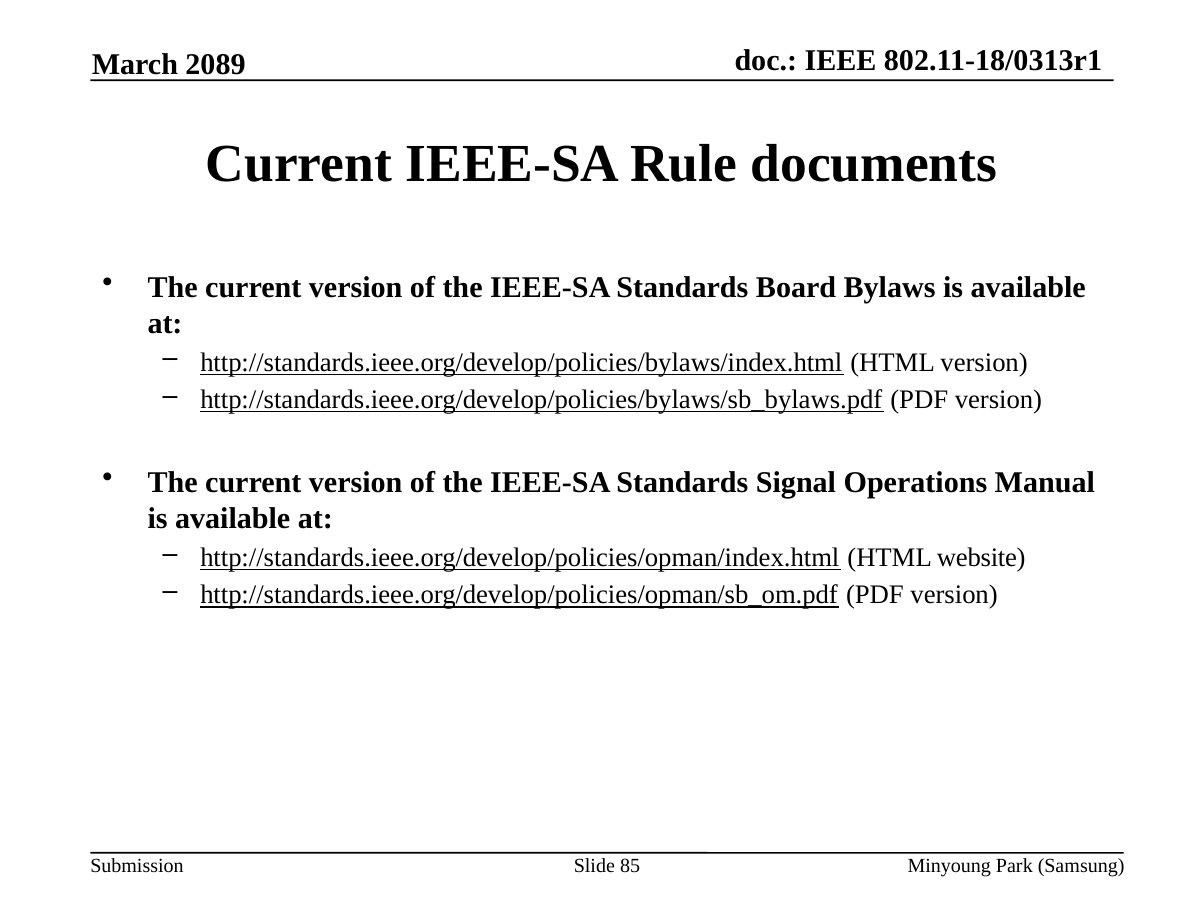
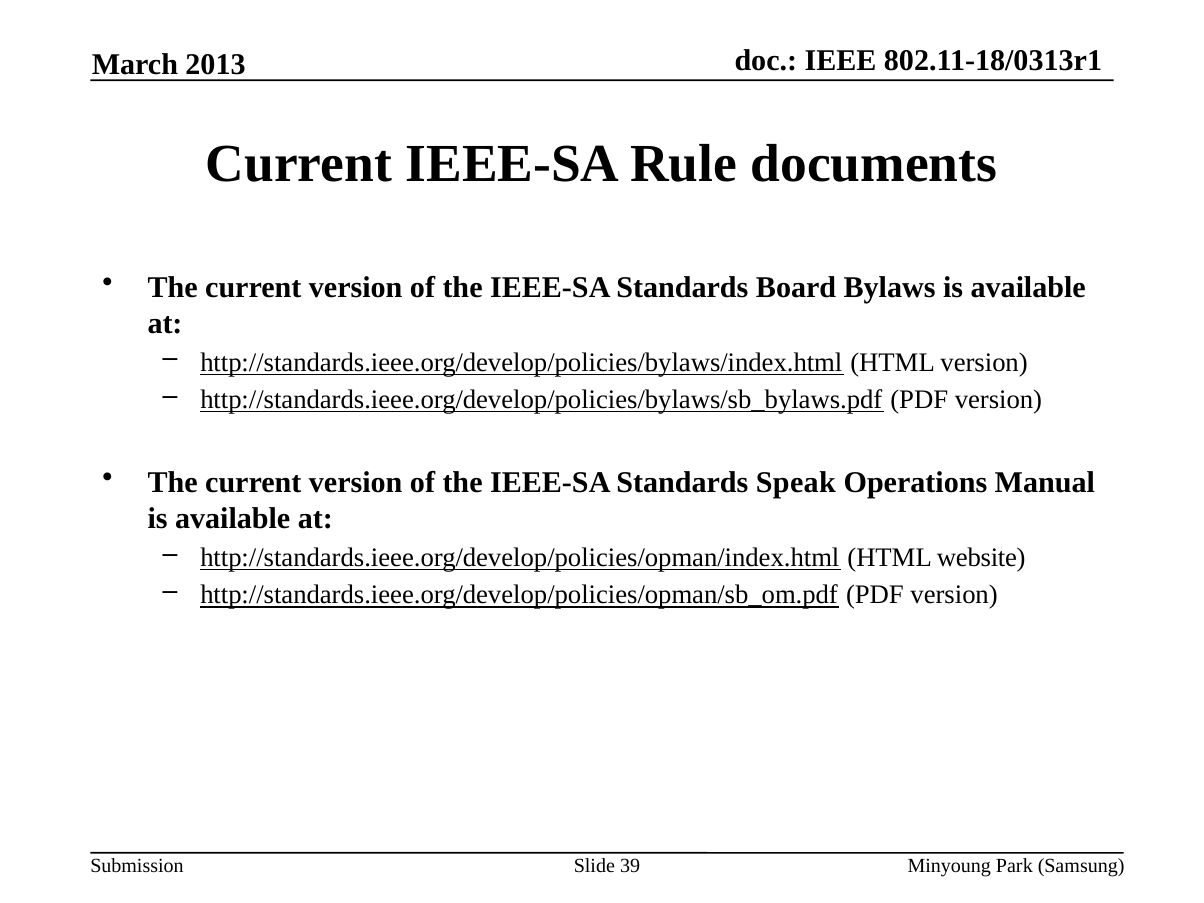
2089: 2089 -> 2013 (216, 64)
Signal: Signal -> Speak (796, 482)
85: 85 -> 39 (630, 866)
